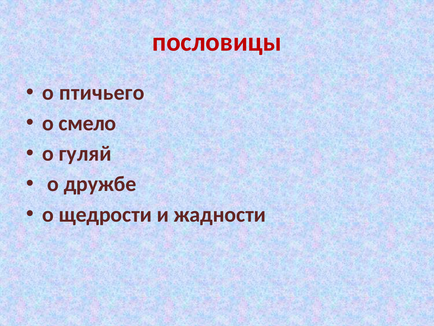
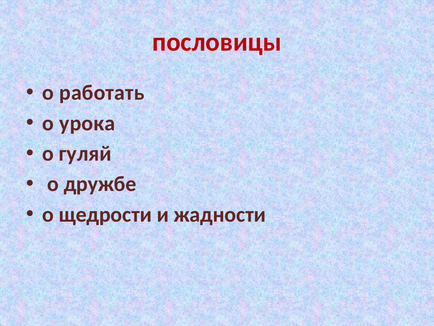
птичьего: птичьего -> работать (102, 93)
смело: смело -> урока (87, 123)
